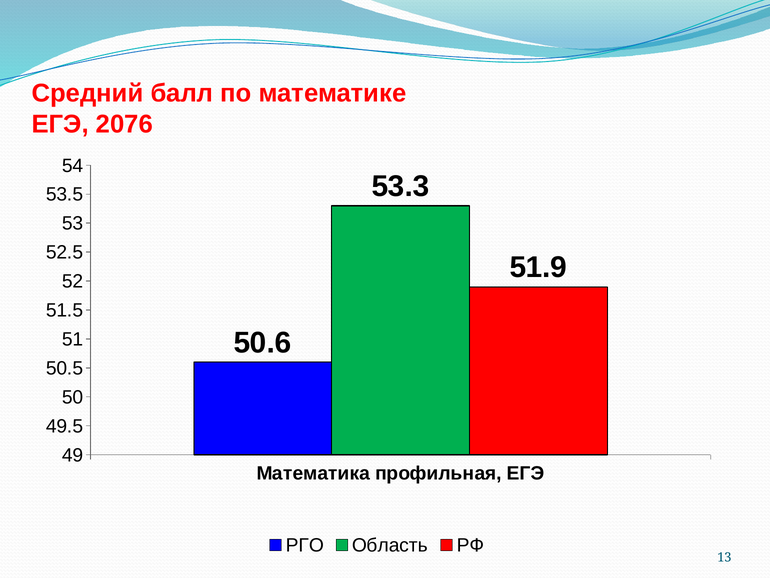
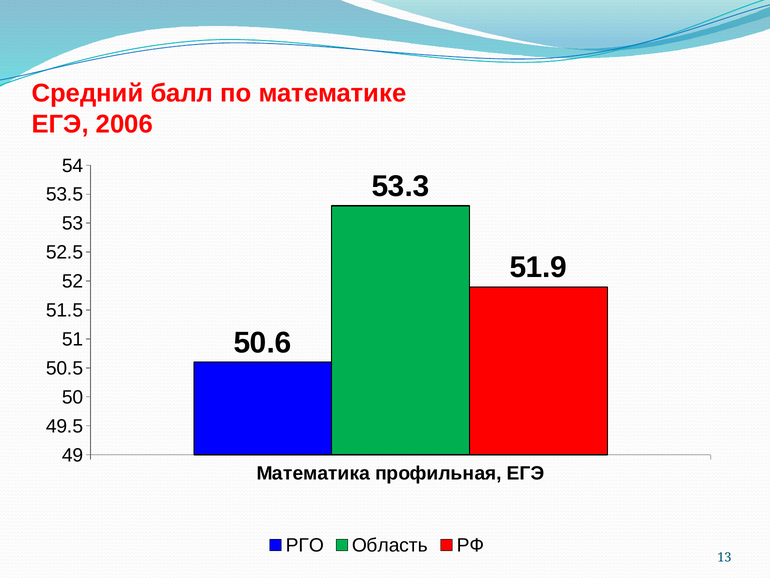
2076: 2076 -> 2006 (124, 124)
